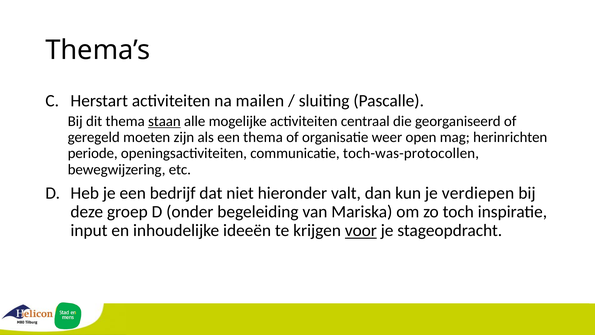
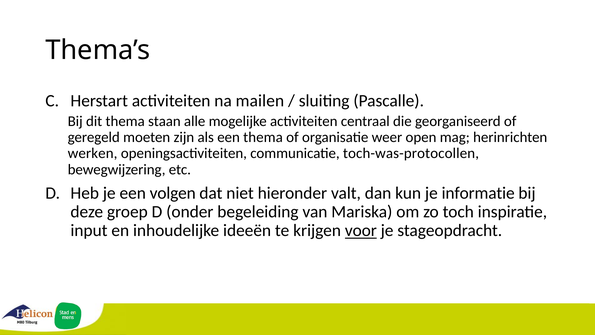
staan underline: present -> none (164, 121)
periode: periode -> werken (93, 153)
bedrijf: bedrijf -> volgen (173, 193)
verdiepen: verdiepen -> informatie (478, 193)
